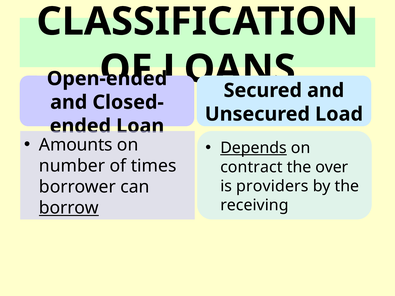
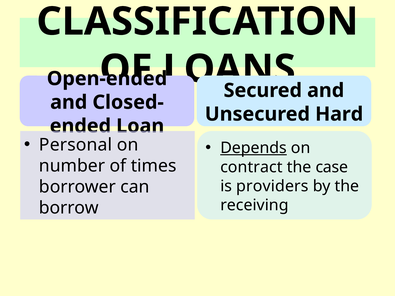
Load: Load -> Hard (339, 114)
Amounts: Amounts -> Personal (76, 145)
over: over -> case (332, 167)
borrow underline: present -> none (69, 208)
